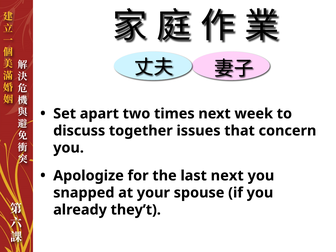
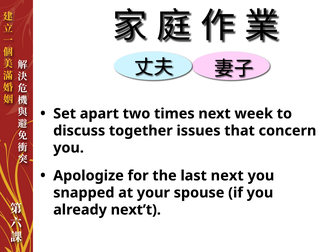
they’t: they’t -> next’t (136, 210)
